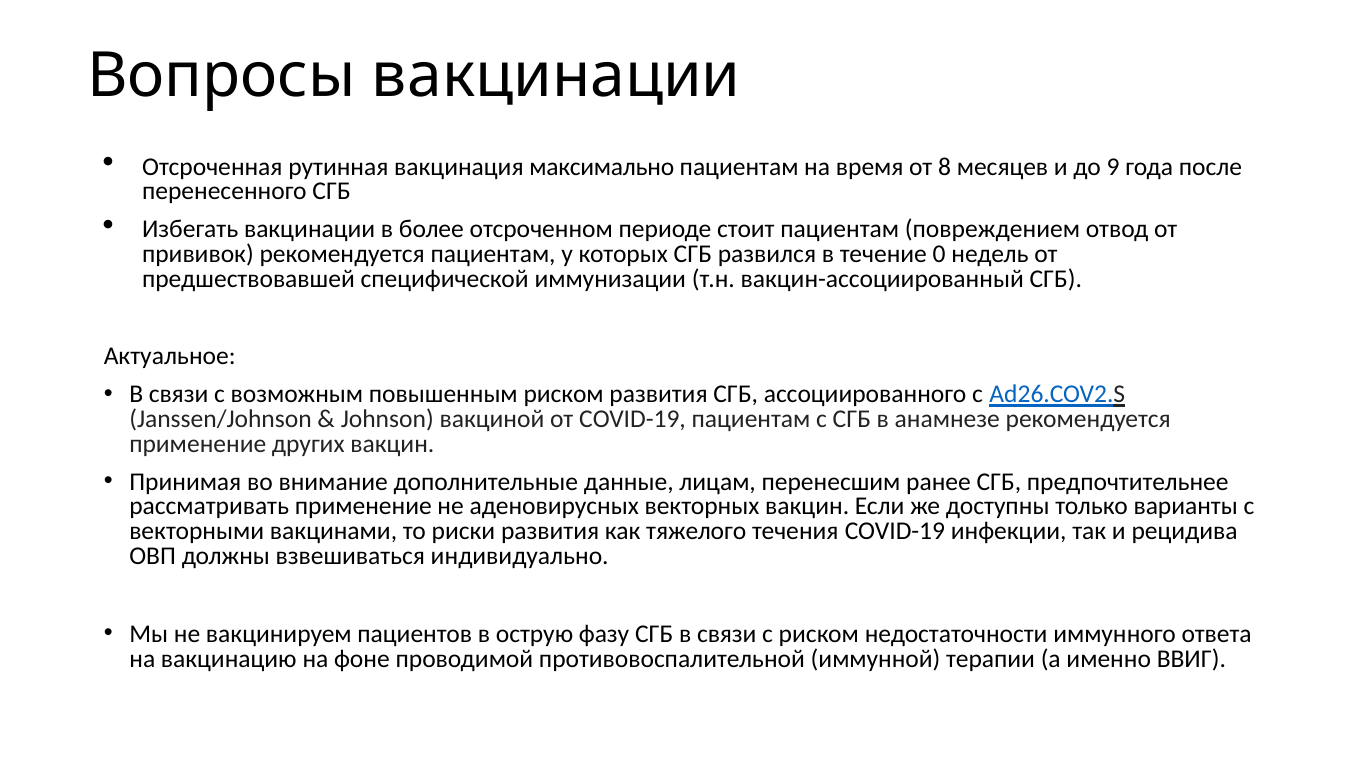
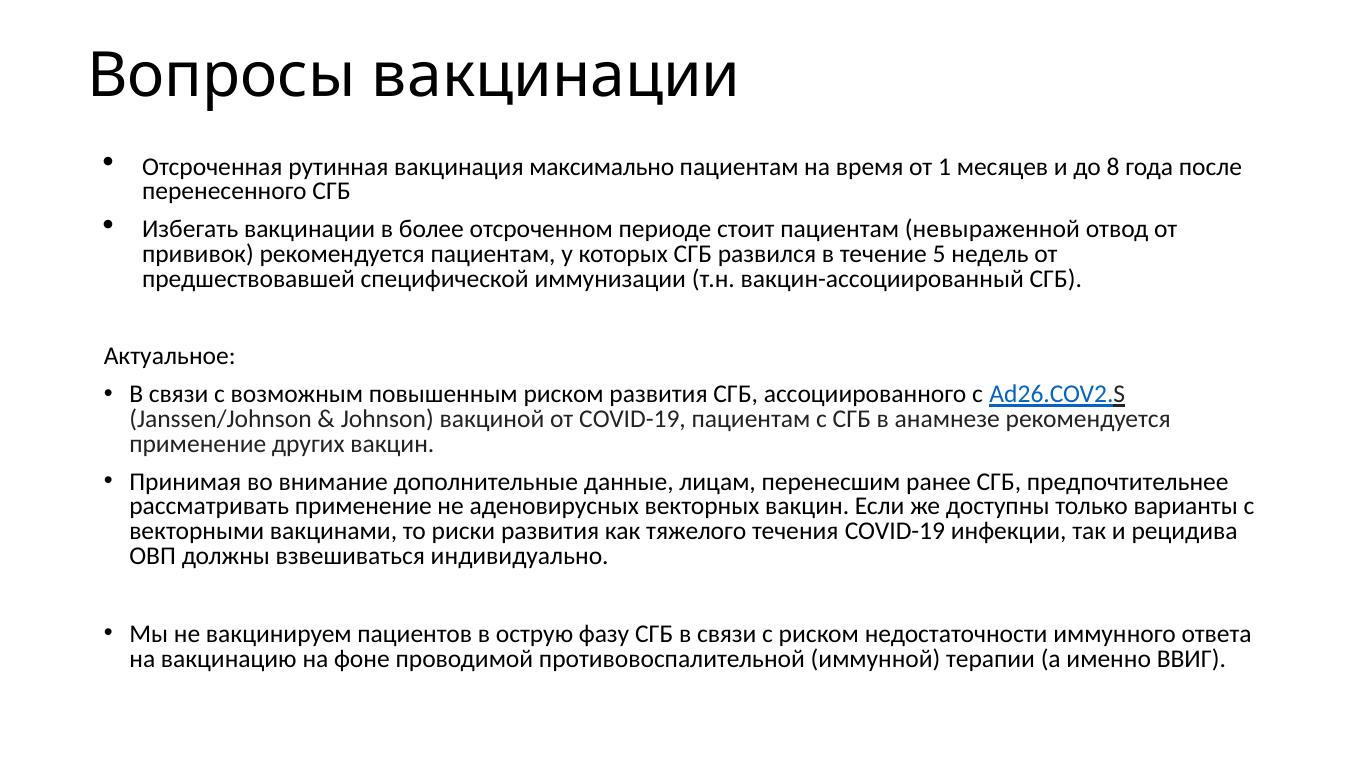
8: 8 -> 1 (945, 167)
9: 9 -> 8 (1113, 167)
повреждением: повреждением -> невыраженной (992, 229)
0: 0 -> 5 (939, 254)
